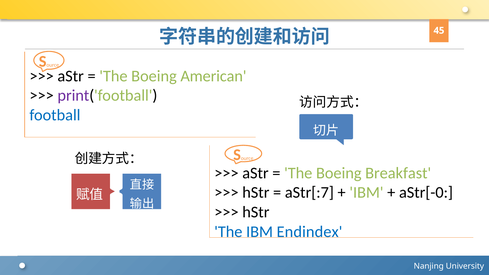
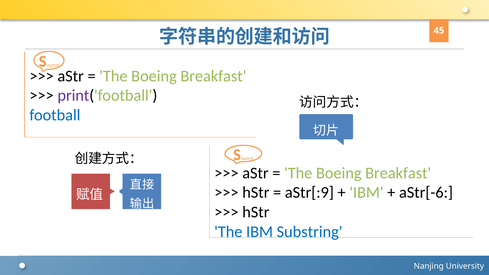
American: American -> Breakfast (213, 76)
aStr[:7: aStr[:7 -> aStr[:9 (309, 193)
aStr[-0: aStr[-0 -> aStr[-6 (426, 193)
Endindex: Endindex -> Substring (310, 232)
